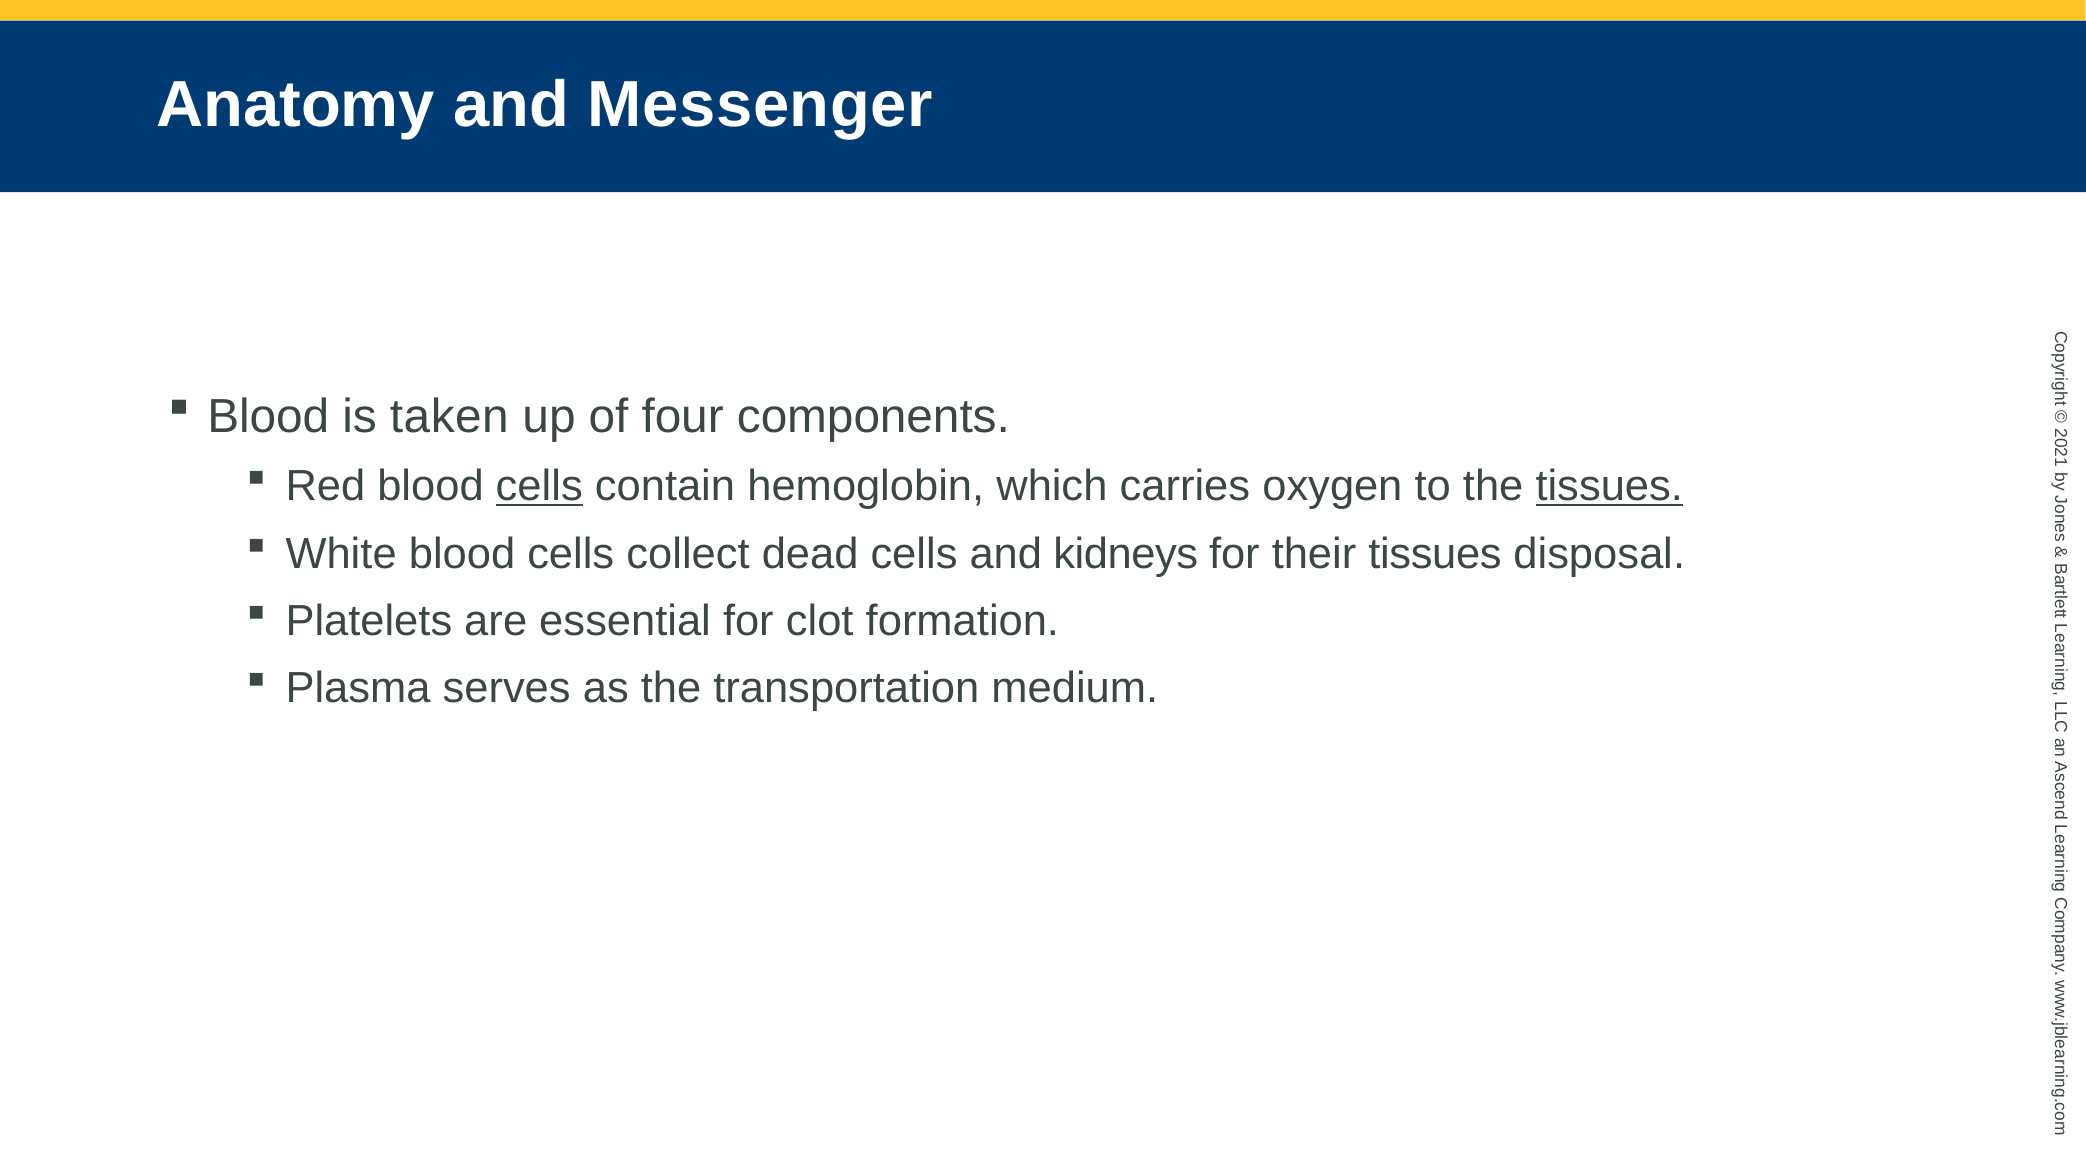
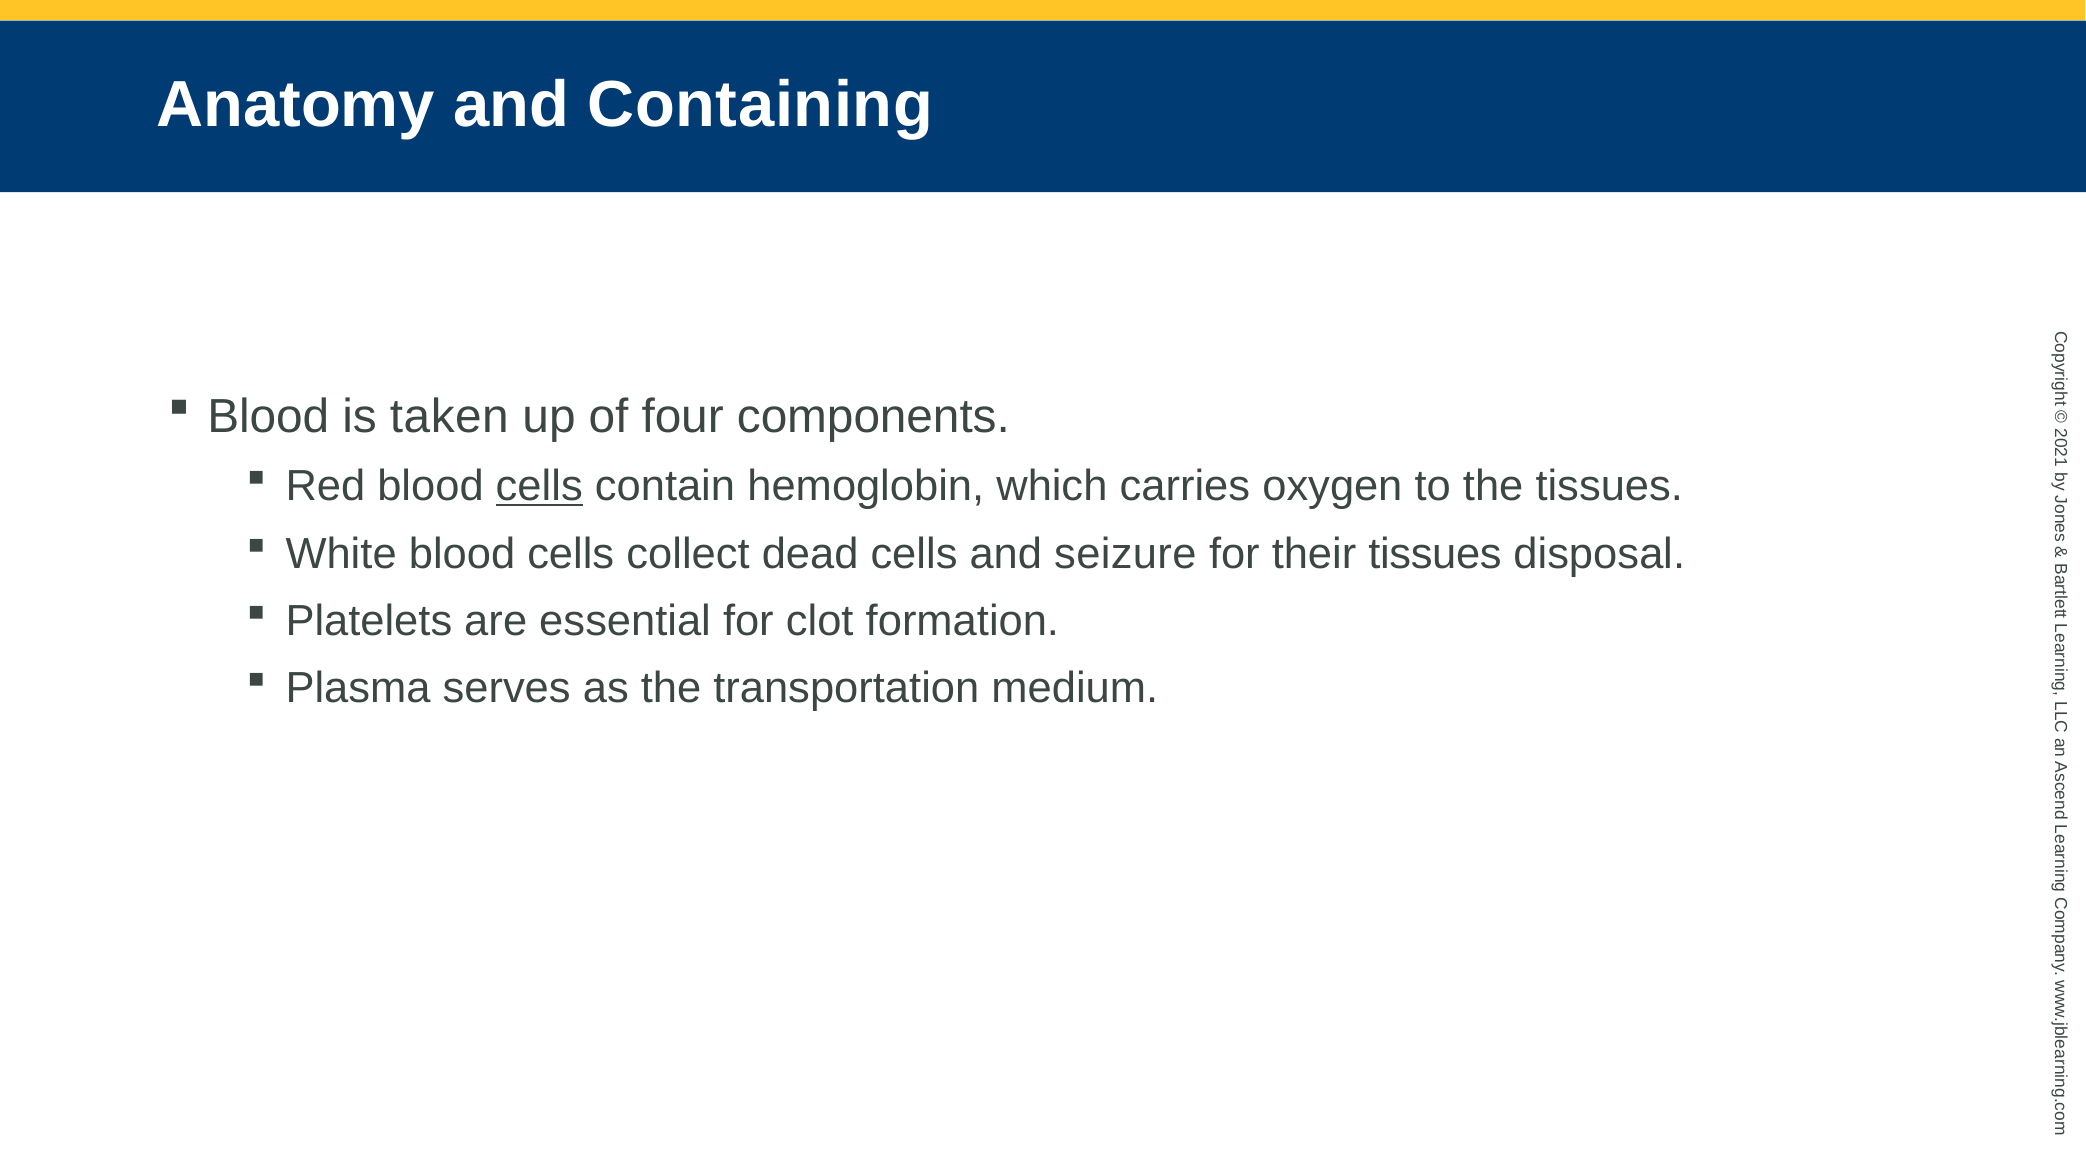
Messenger: Messenger -> Containing (760, 105)
tissues underline: present -> none (1609, 487)
kidneys: kidneys -> seizure (1125, 554)
